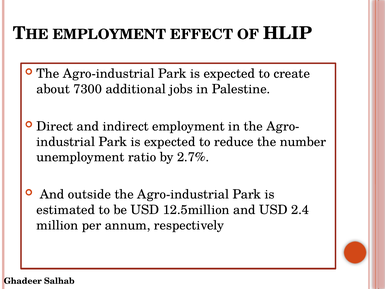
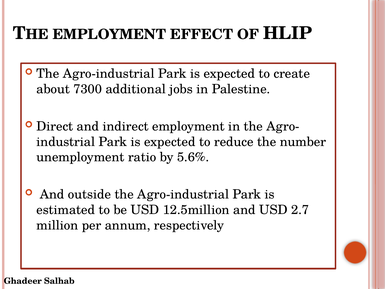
2.7%: 2.7% -> 5.6% (193, 157)
2.4: 2.4 -> 2.7 (300, 210)
